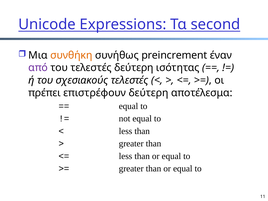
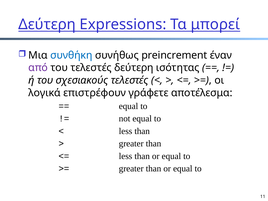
Unicode: Unicode -> Δεύτερη (47, 24)
second: second -> μπορεί (215, 24)
συνθήκη colour: orange -> blue (71, 55)
πρέπει: πρέπει -> λογικά (45, 93)
επιστρέφουν δεύτερη: δεύτερη -> γράφετε (149, 93)
